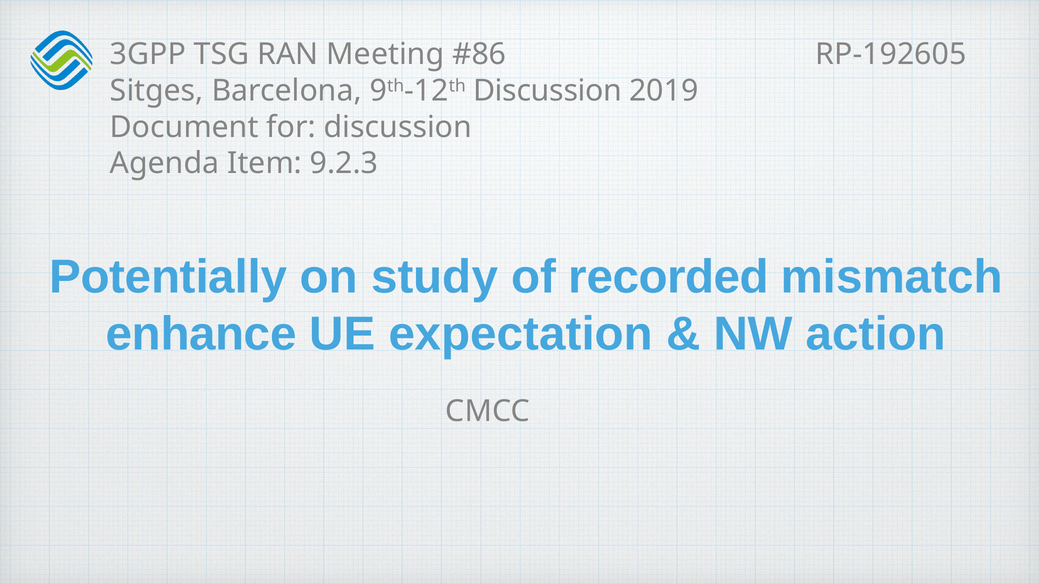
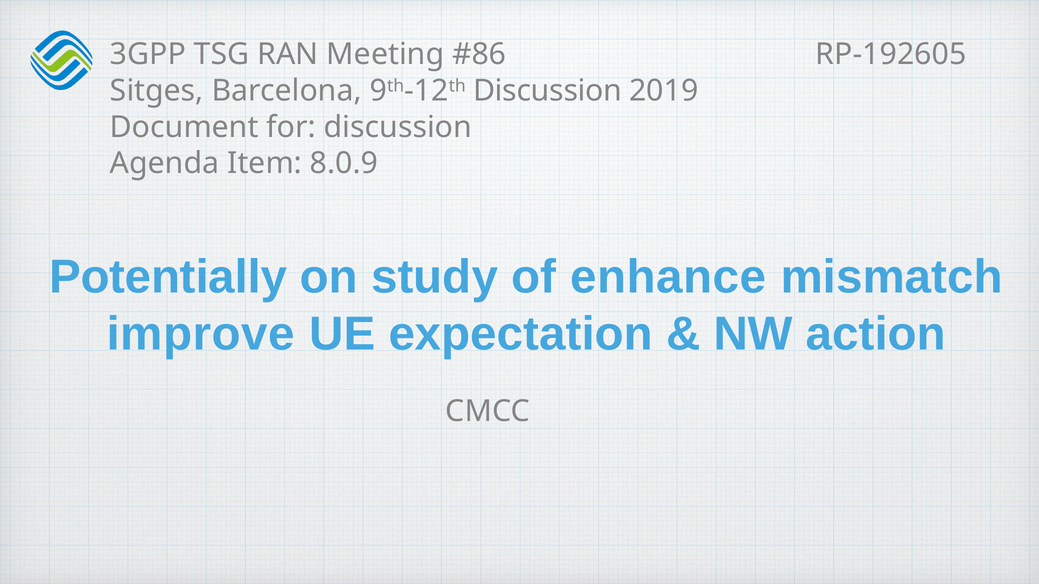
9.2.3: 9.2.3 -> 8.0.9 (344, 164)
recorded: recorded -> enhance (668, 277)
enhance: enhance -> improve (201, 335)
